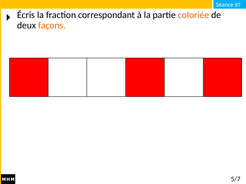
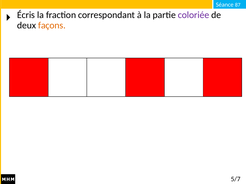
coloriée colour: orange -> purple (194, 15)
